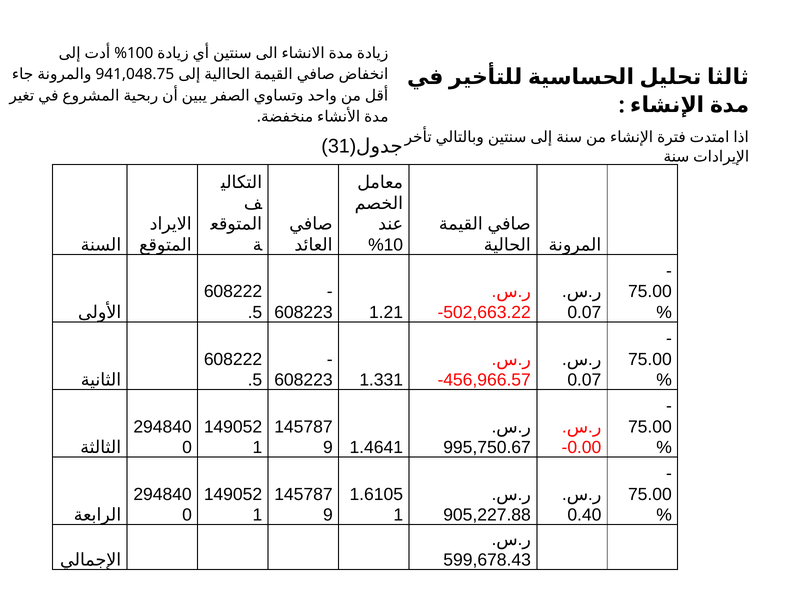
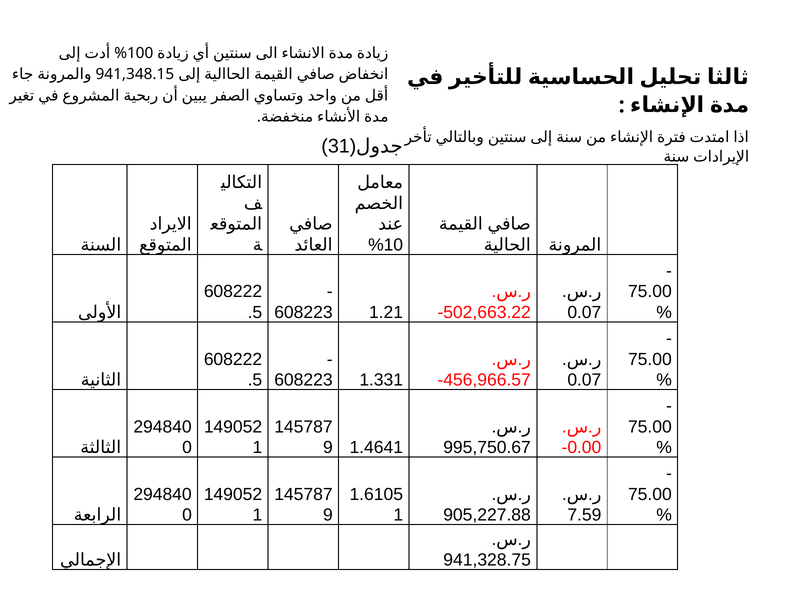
941,048.75: 941,048.75 -> 941,348.15 (135, 74)
0.40: 0.40 -> 7.59 (584, 516)
599,678.43: 599,678.43 -> 941,328.75 (487, 561)
